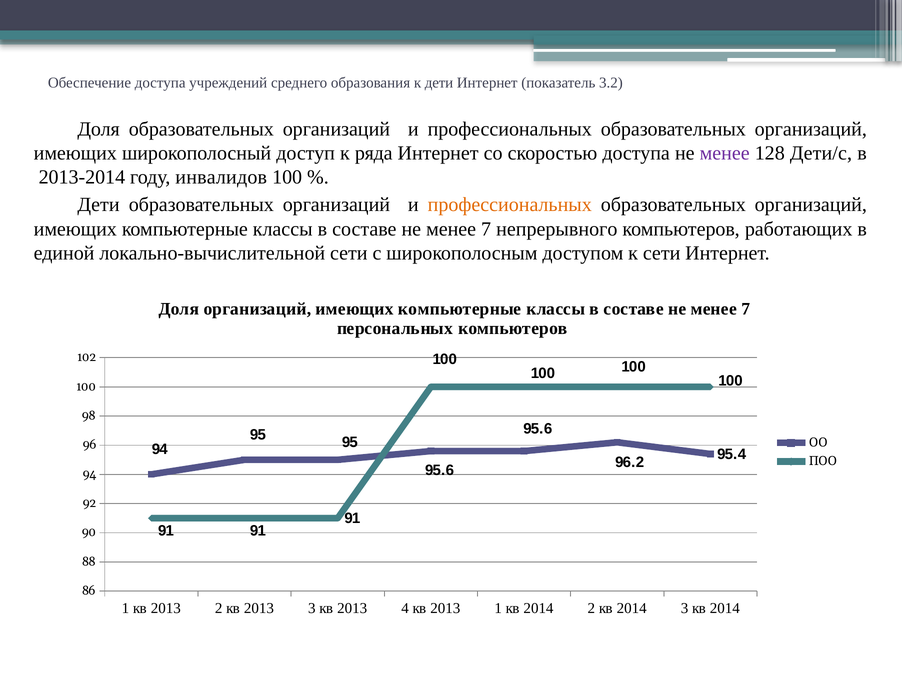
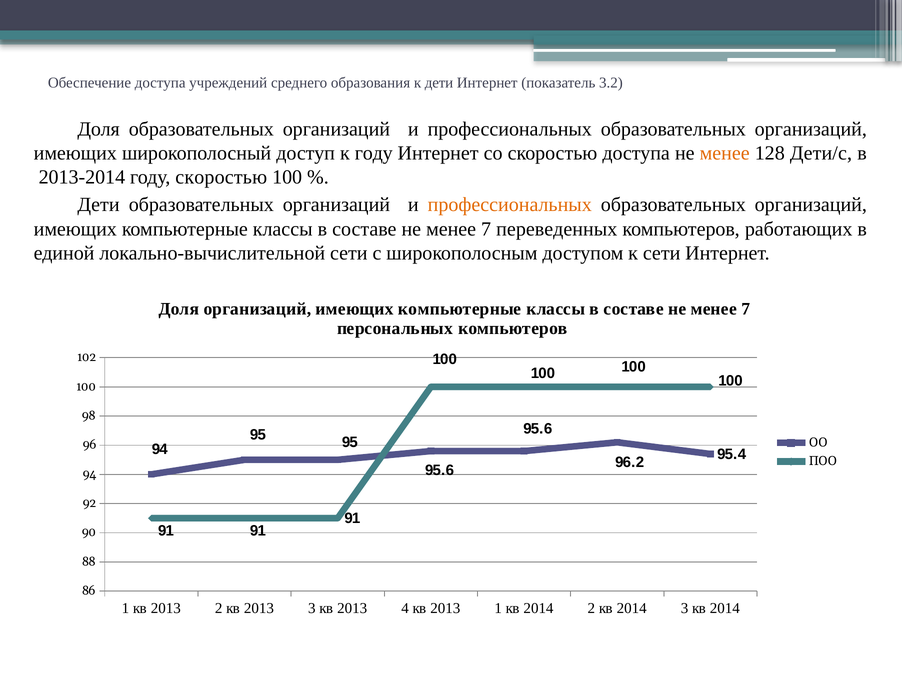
к ряда: ряда -> году (374, 153)
менее colour: purple -> orange (725, 153)
году инвалидов: инвалидов -> скоростью (221, 177)
непрерывного: непрерывного -> переведенных (557, 229)
